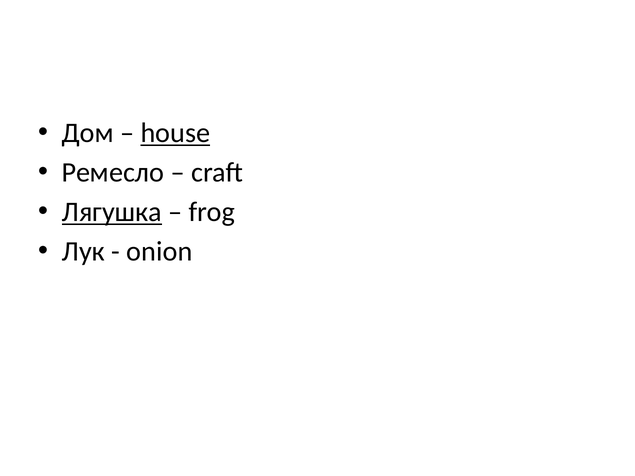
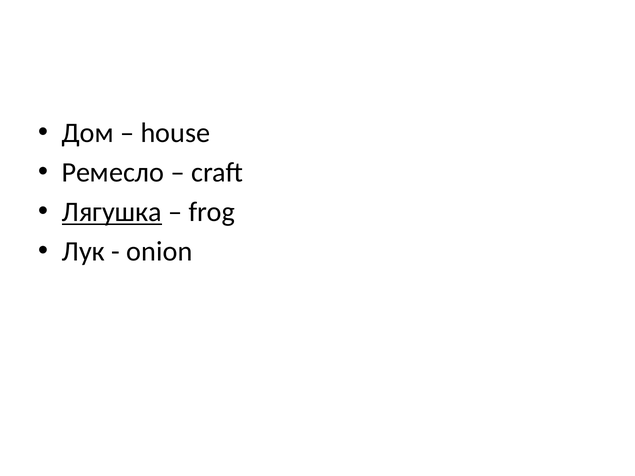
house underline: present -> none (175, 133)
